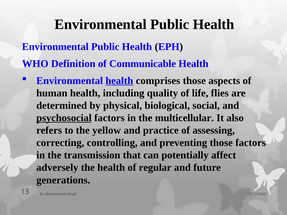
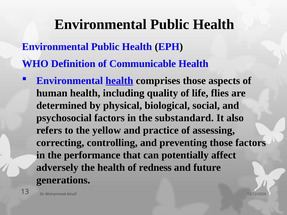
psychosocial underline: present -> none (64, 118)
multicellular: multicellular -> substandard (184, 118)
transmission: transmission -> performance (92, 155)
regular: regular -> redness (155, 168)
